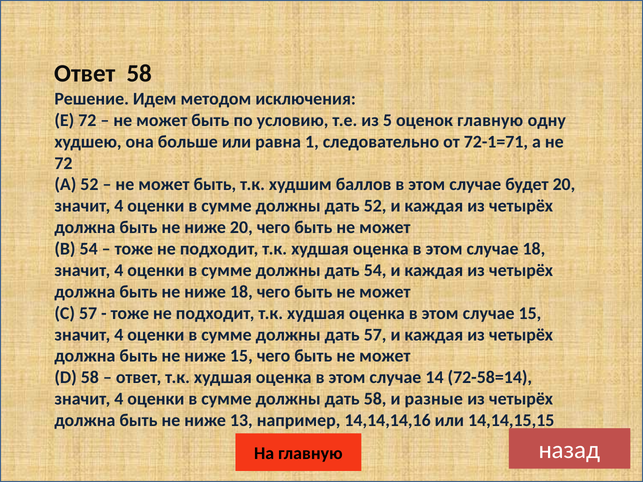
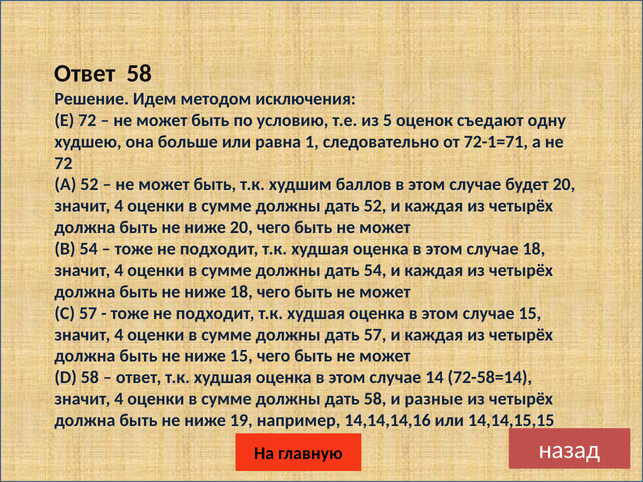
оценок главную: главную -> съедают (490, 120)
13: 13 -> 19 (241, 421)
